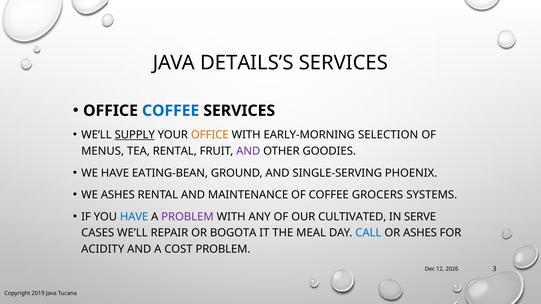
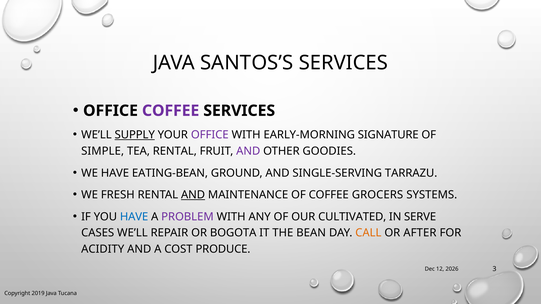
DETAILS’S: DETAILS’S -> SANTOS’S (247, 63)
COFFEE colour: blue -> purple (171, 111)
OFFICE colour: orange -> purple (210, 135)
SELECTION: SELECTION -> SIGNATURE (388, 135)
MENUS: MENUS -> SIMPLE (103, 151)
PHOENIX: PHOENIX -> TARRAZU (411, 173)
WE ASHES: ASHES -> FRESH (118, 195)
AND underline: none -> present (193, 195)
MEAL: MEAL -> BEAN (311, 233)
CALL colour: blue -> orange (368, 233)
OR ASHES: ASHES -> AFTER (420, 233)
COST PROBLEM: PROBLEM -> PRODUCE (223, 249)
